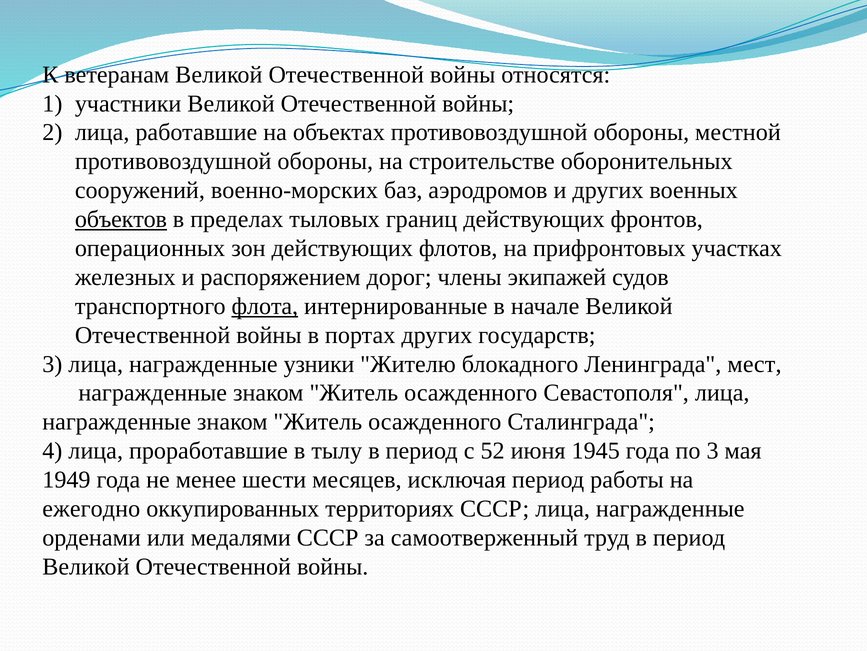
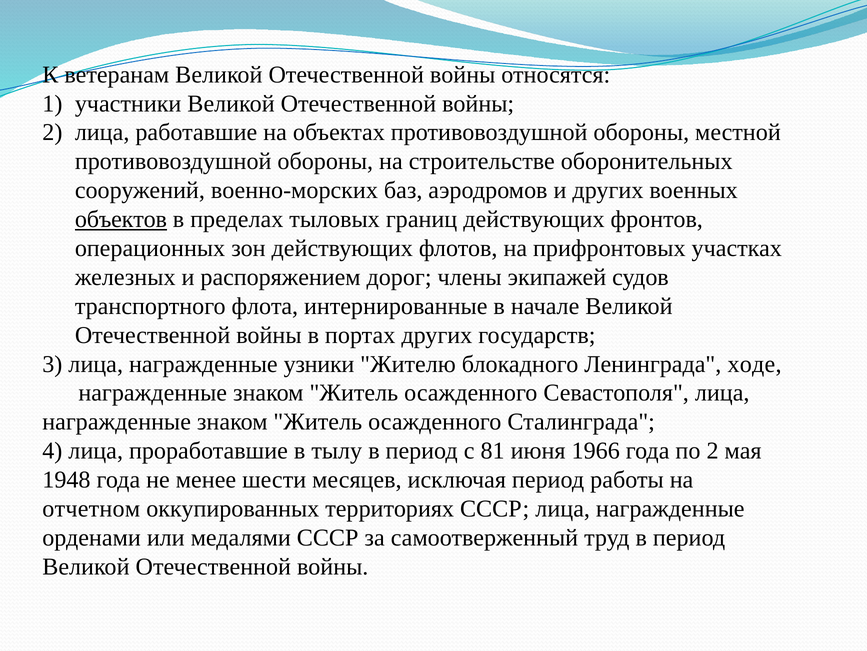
флота underline: present -> none (265, 306)
мест: мест -> ходе (755, 364)
52: 52 -> 81 (493, 450)
1945: 1945 -> 1966 (596, 450)
по 3: 3 -> 2 (713, 450)
1949: 1949 -> 1948 (66, 479)
ежегодно: ежегодно -> отчетном (91, 508)
